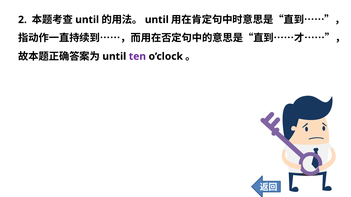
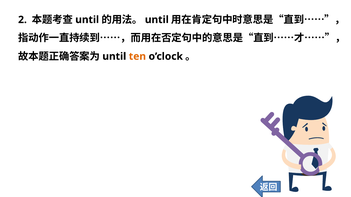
ten colour: purple -> orange (137, 57)
